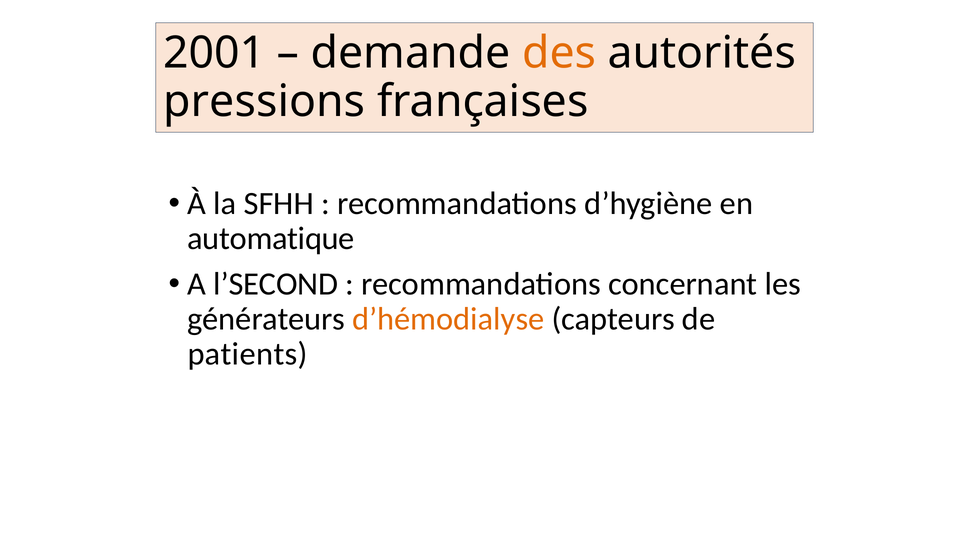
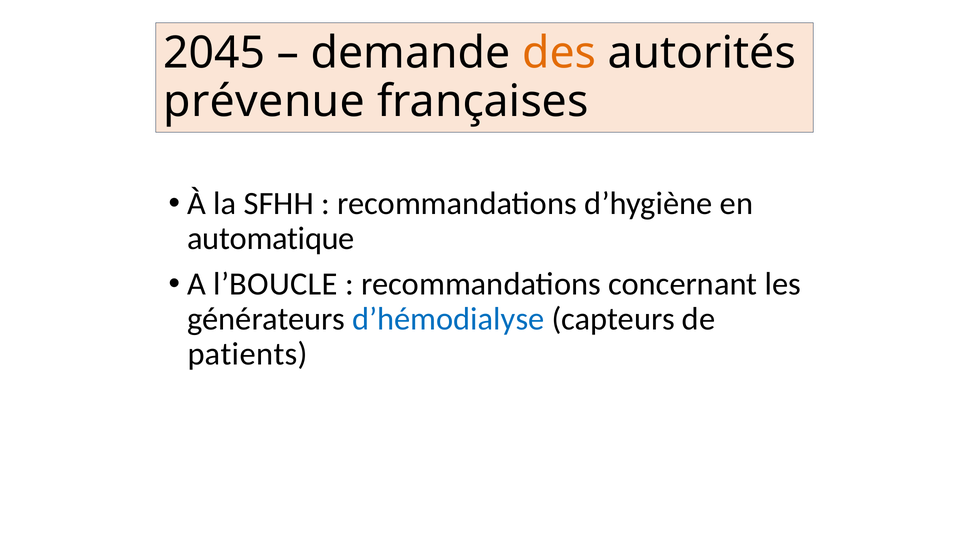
2001: 2001 -> 2045 (214, 53)
pressions: pressions -> prévenue (264, 101)
l’SECOND: l’SECOND -> l’BOUCLE (276, 284)
d’hémodialyse colour: orange -> blue (448, 319)
